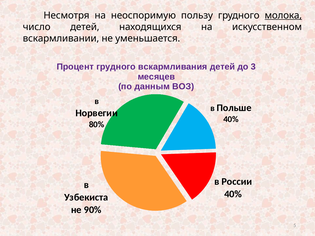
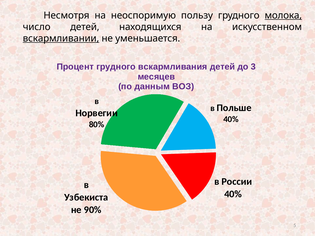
вскармливании underline: none -> present (61, 38)
